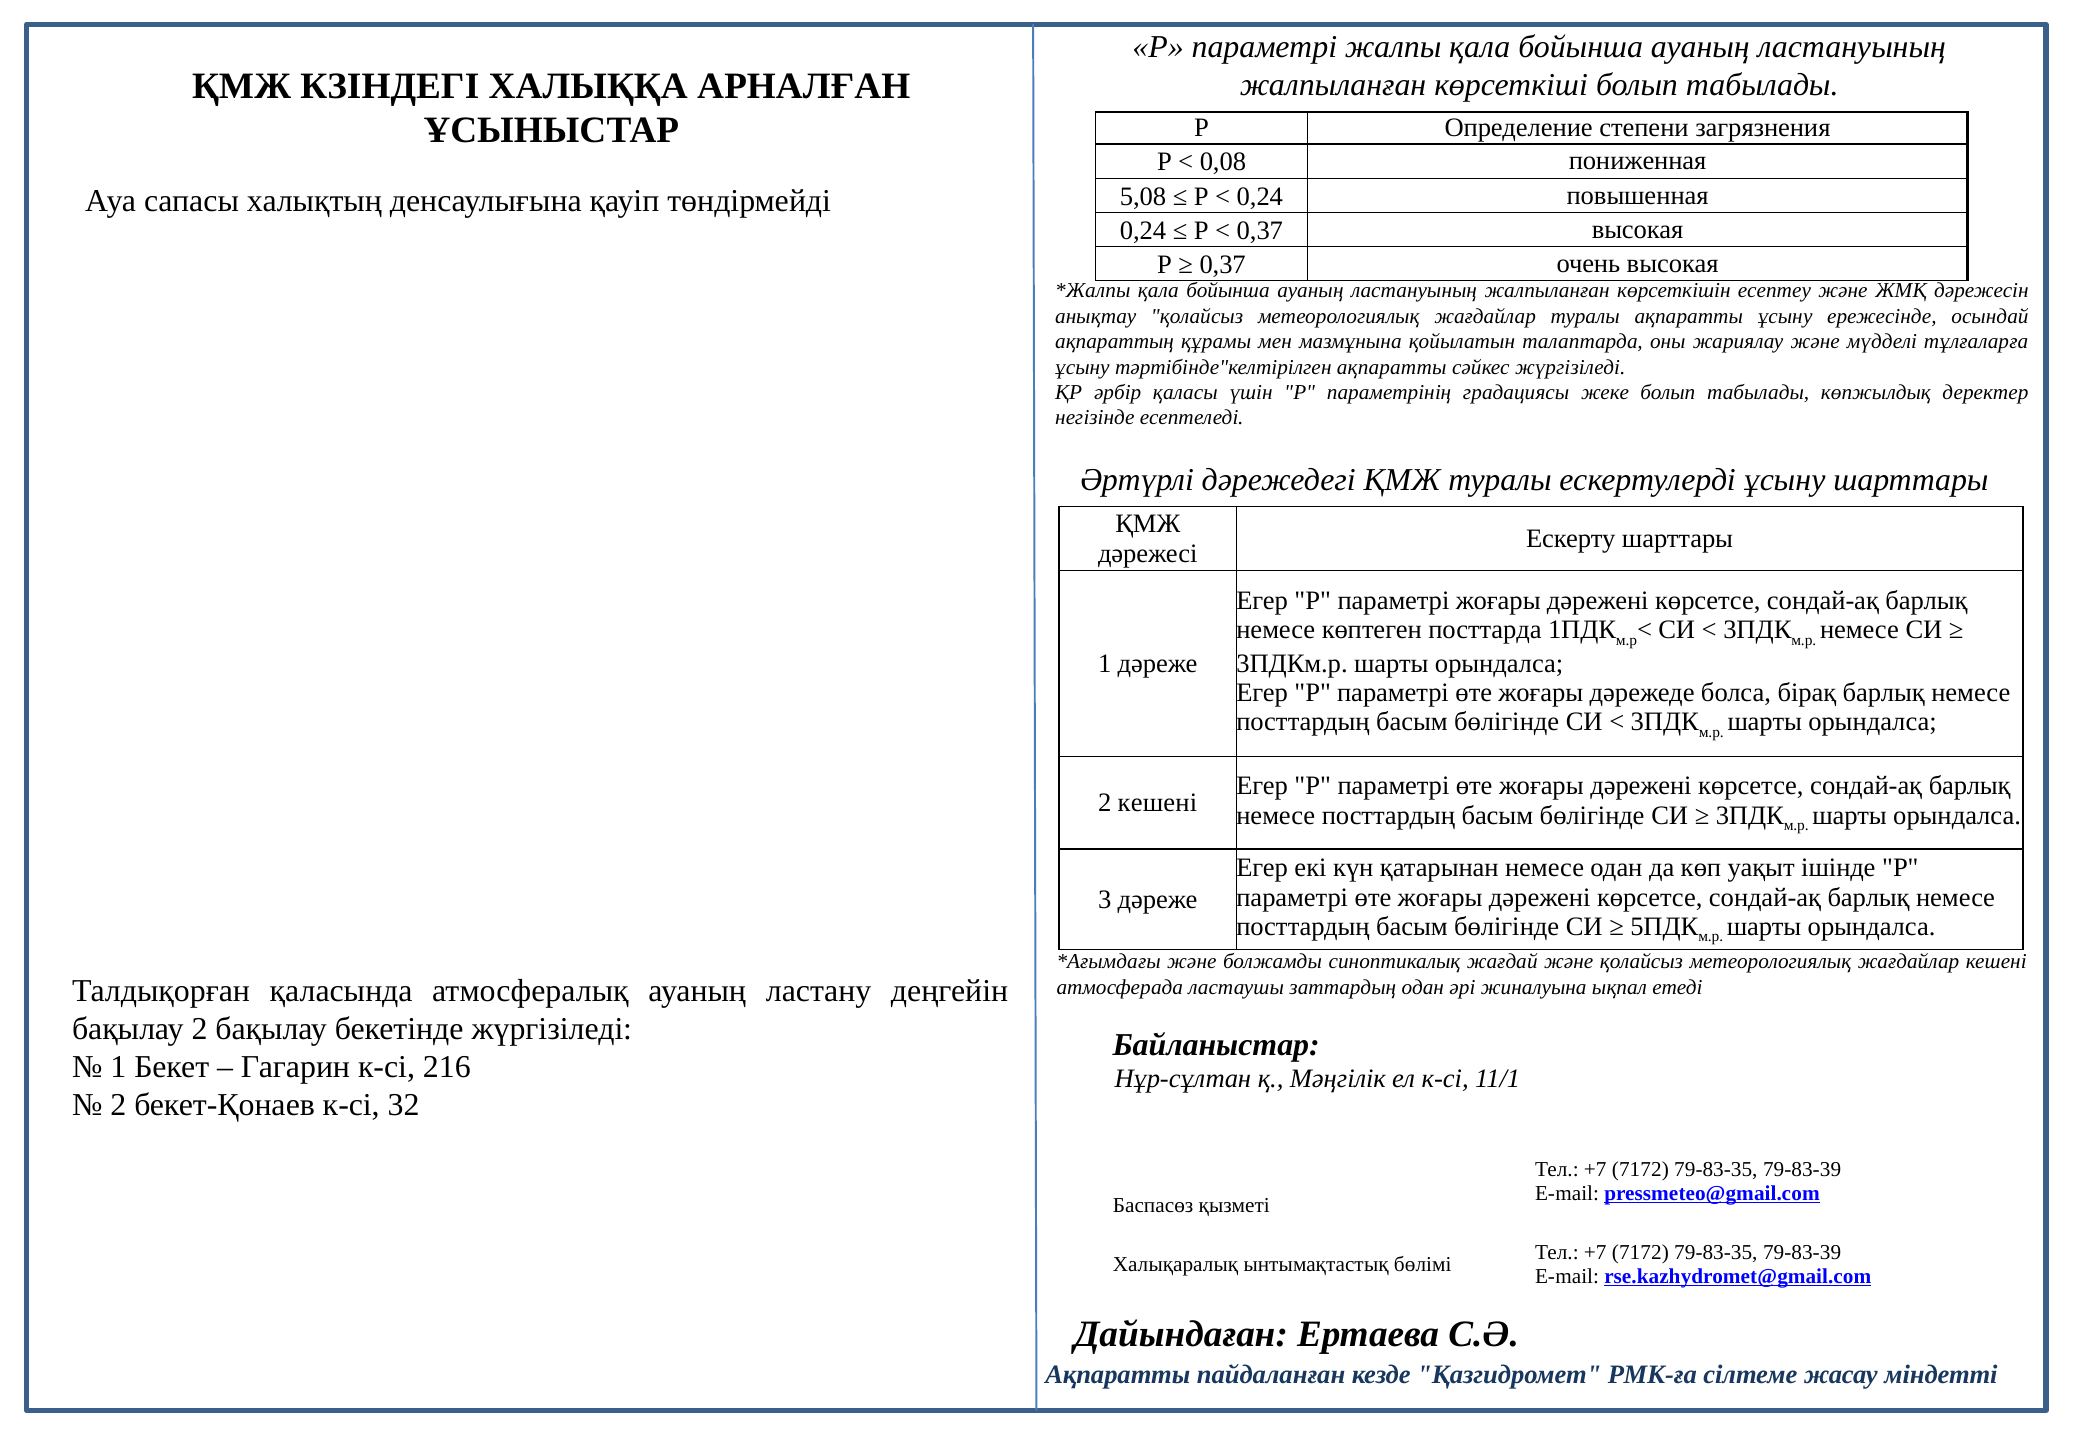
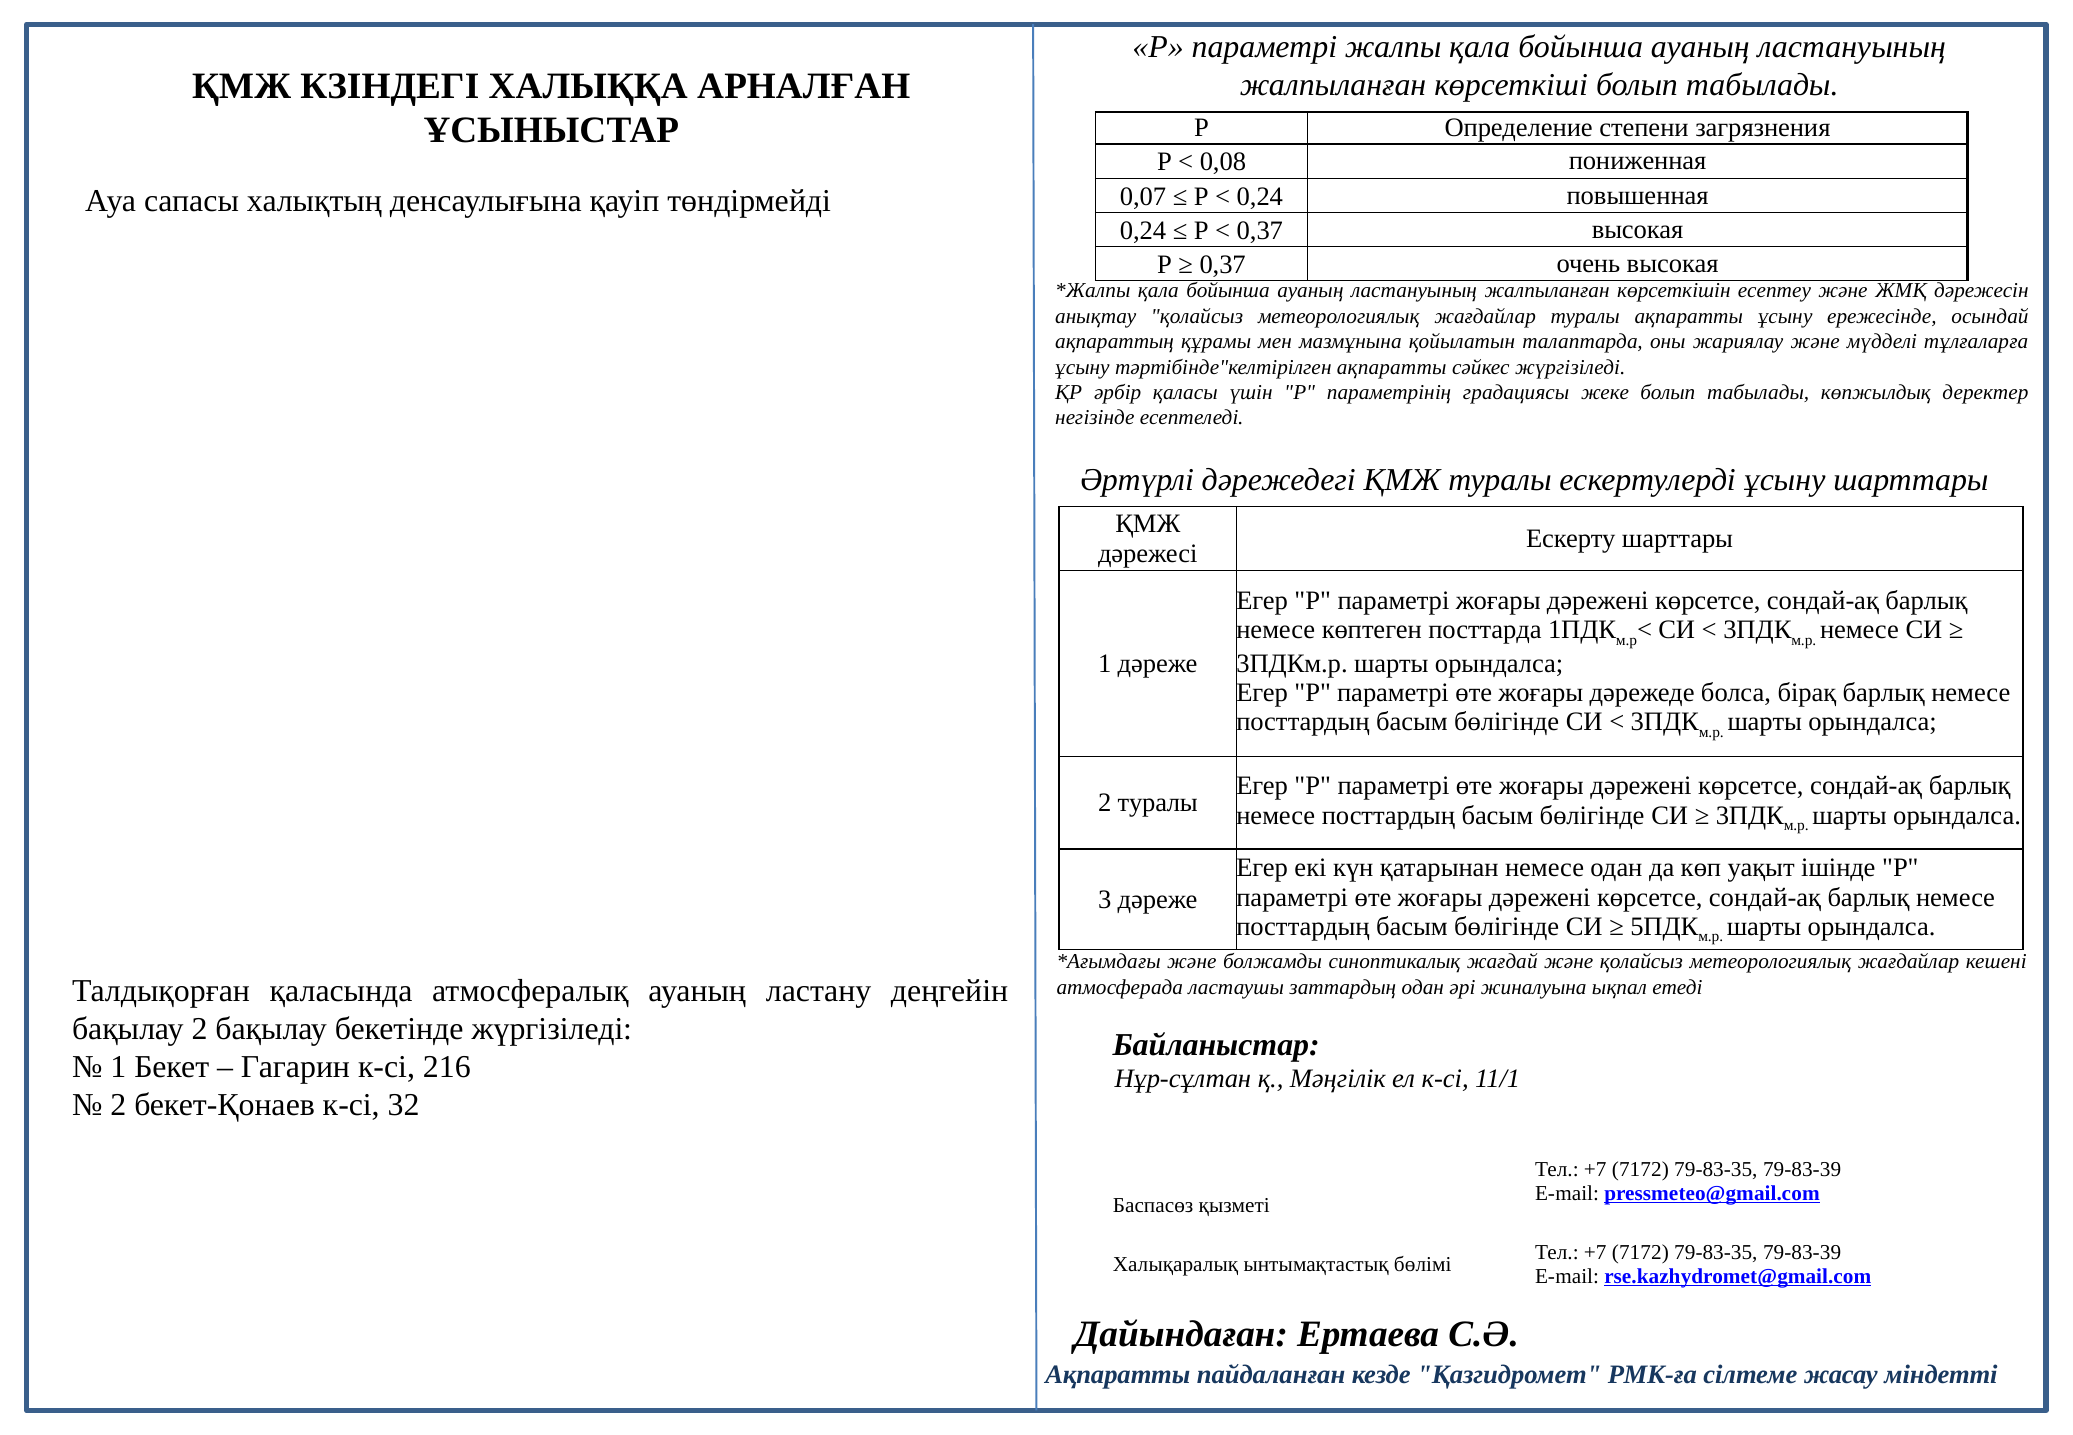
5,08: 5,08 -> 0,07 (1143, 196)
2 кешені: кешені -> туралы (1158, 803)
